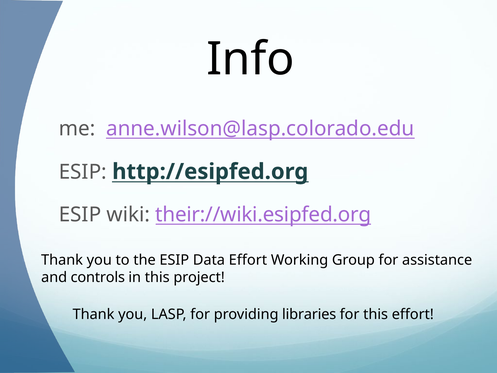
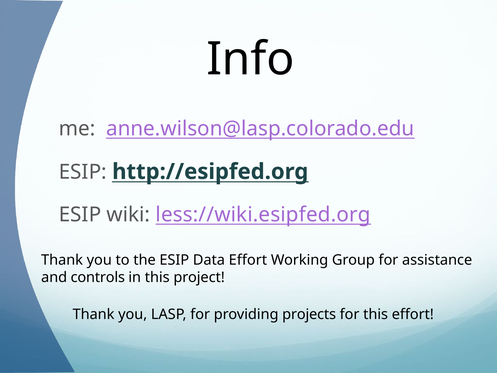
their://wiki.esipfed.org: their://wiki.esipfed.org -> less://wiki.esipfed.org (263, 214)
libraries: libraries -> projects (309, 314)
